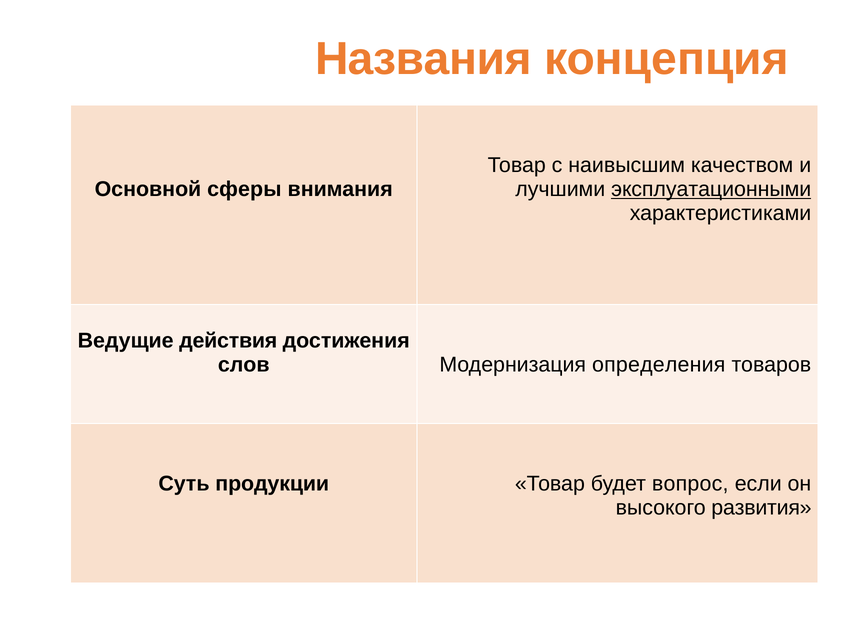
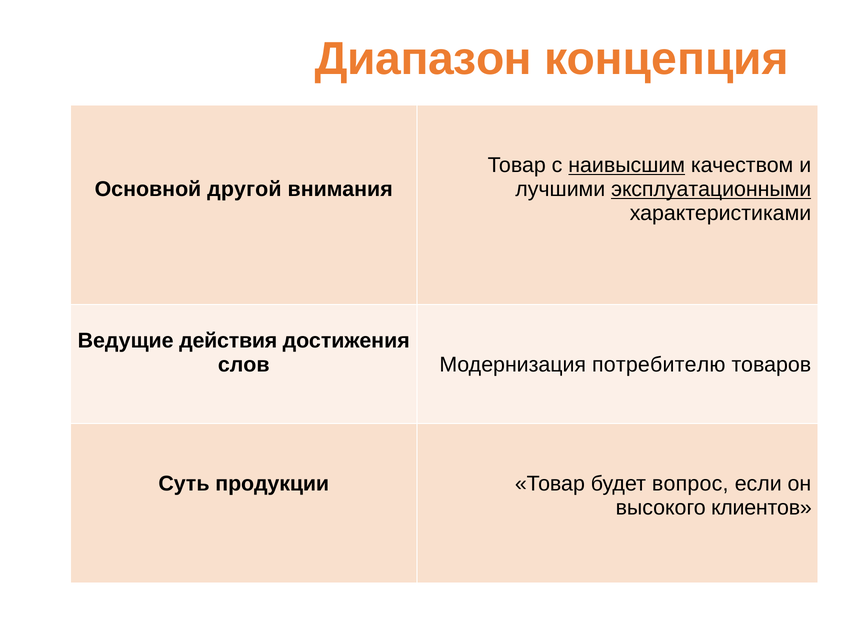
Названия: Названия -> Диапазон (423, 59)
наивысшим underline: none -> present (627, 165)
сферы: сферы -> другой (244, 189)
определения: определения -> потребителю (659, 365)
развития: развития -> клиентов (761, 508)
